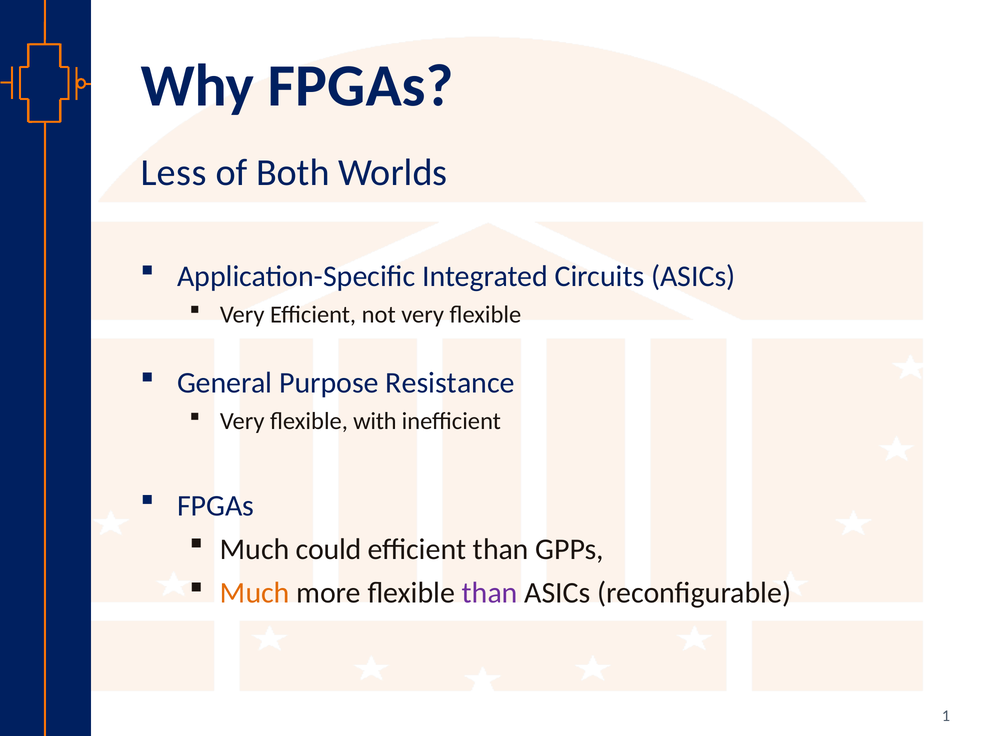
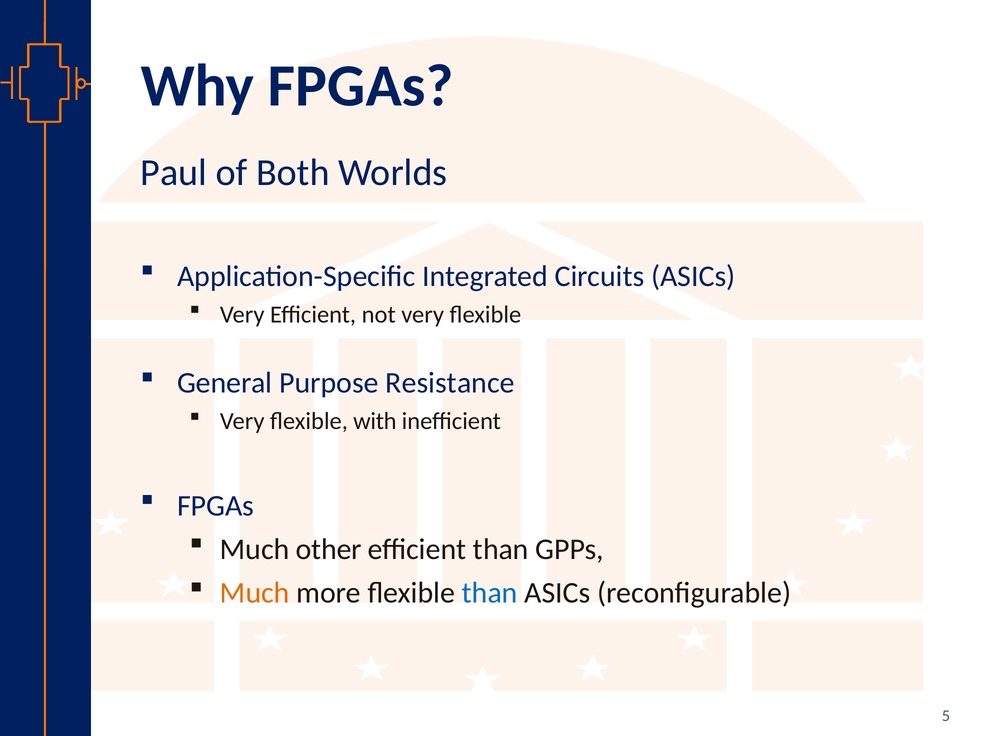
Less: Less -> Paul (174, 173)
could: could -> other (329, 549)
than colour: purple -> blue (490, 593)
1: 1 -> 5 (946, 715)
